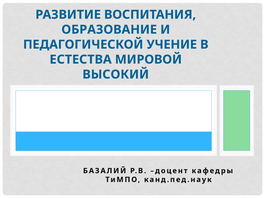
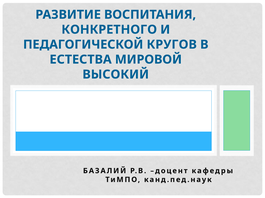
ОБРАЗОВАНИЕ: ОБРАЗОВАНИЕ -> КОНКРЕТНОГО (109, 30)
УЧЕНИЕ: УЧЕНИЕ -> КРУГОВ (172, 45)
